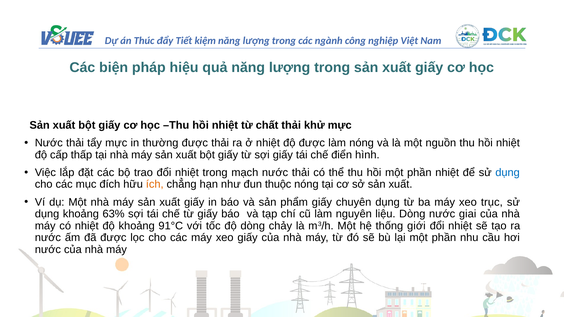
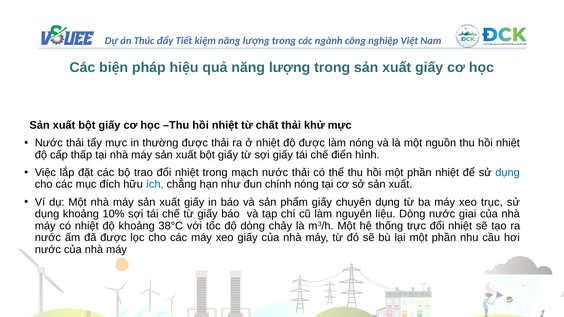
ích colour: orange -> blue (155, 184)
thuộc: thuộc -> chính (278, 184)
63%: 63% -> 10% (114, 214)
91°C: 91°C -> 38°C (171, 226)
giới: giới -> trực (417, 226)
